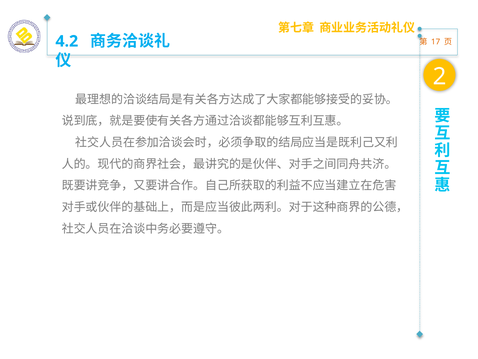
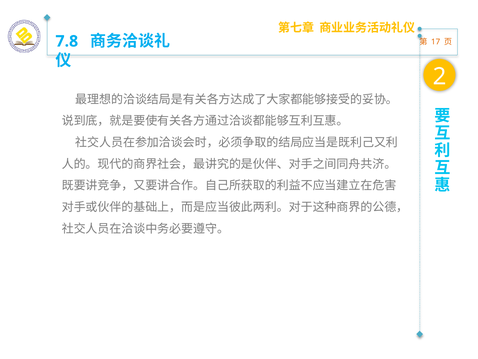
4.2: 4.2 -> 7.8 (67, 41)
